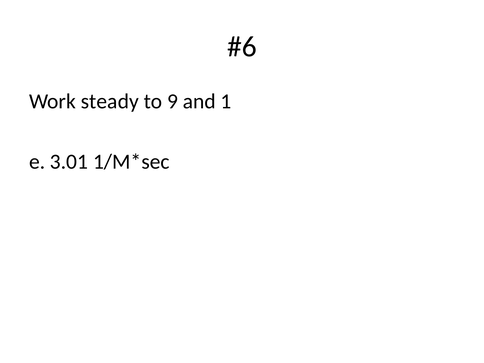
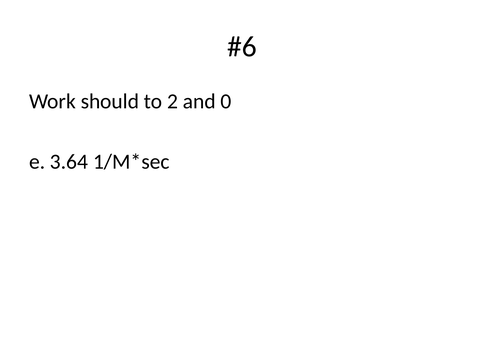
steady: steady -> should (110, 102)
9: 9 -> 2 (172, 102)
1: 1 -> 0 (226, 102)
3.01: 3.01 -> 3.64 (69, 162)
